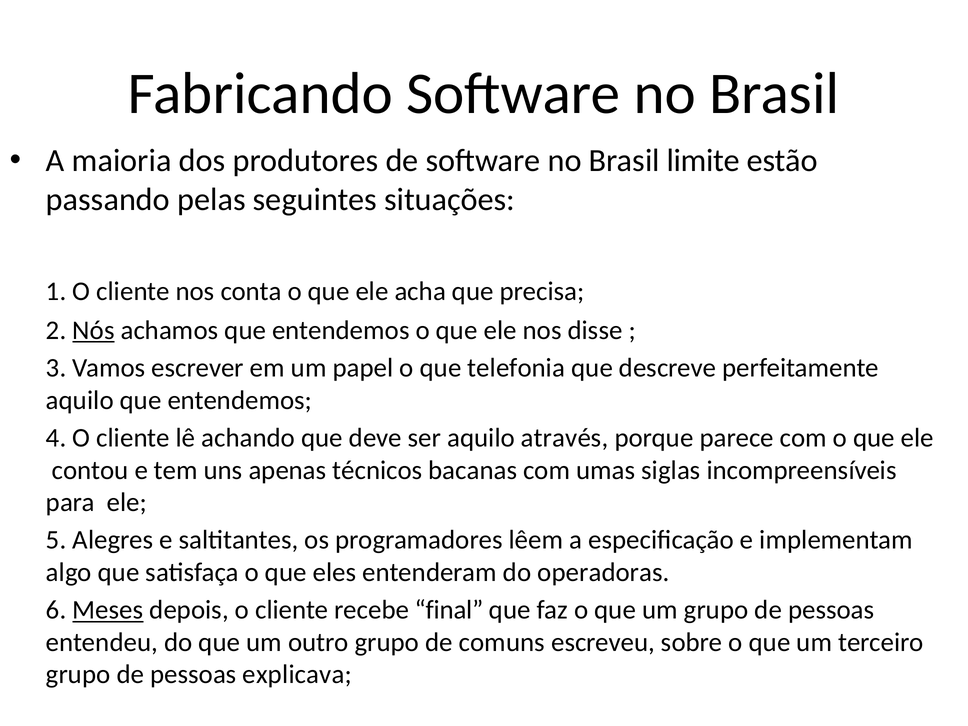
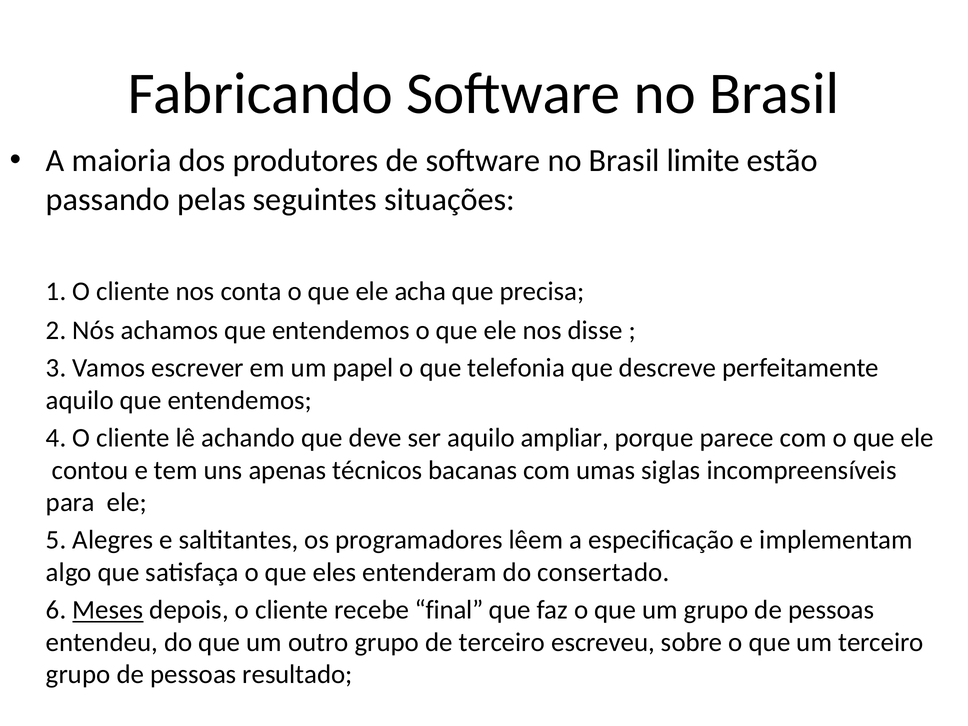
Nós underline: present -> none (94, 330)
através: através -> ampliar (565, 438)
operadoras: operadoras -> consertado (603, 572)
de comuns: comuns -> terceiro (502, 642)
explicava: explicava -> resultado (297, 675)
